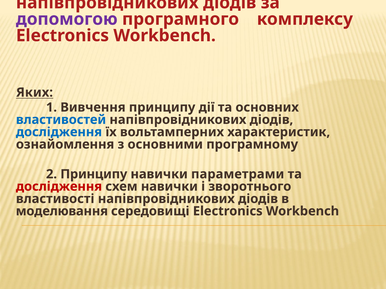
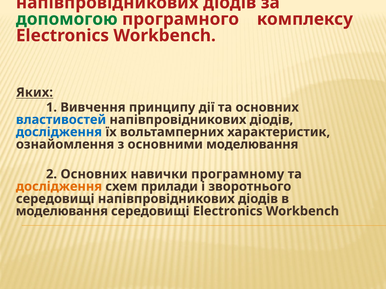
допомогою colour: purple -> green (67, 19)
основними програмному: програмному -> моделювання (252, 145)
2 Принципу: Принципу -> Основних (94, 174)
параметрами: параметрами -> програмному (238, 174)
дослідження colour: red -> orange (59, 187)
схем навички: навички -> прилади (169, 187)
властивості: властивості -> середовищі (55, 199)
